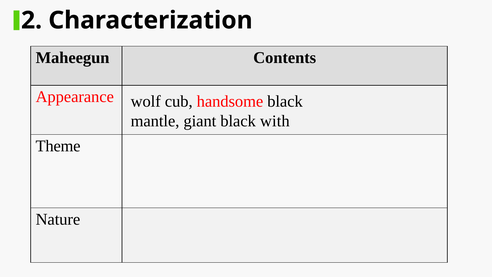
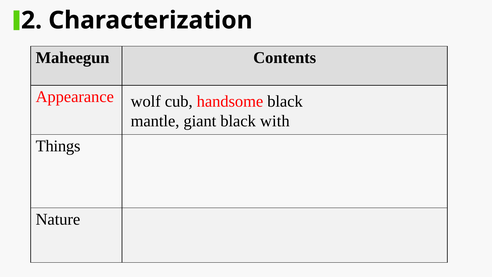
Theme: Theme -> Things (58, 146)
